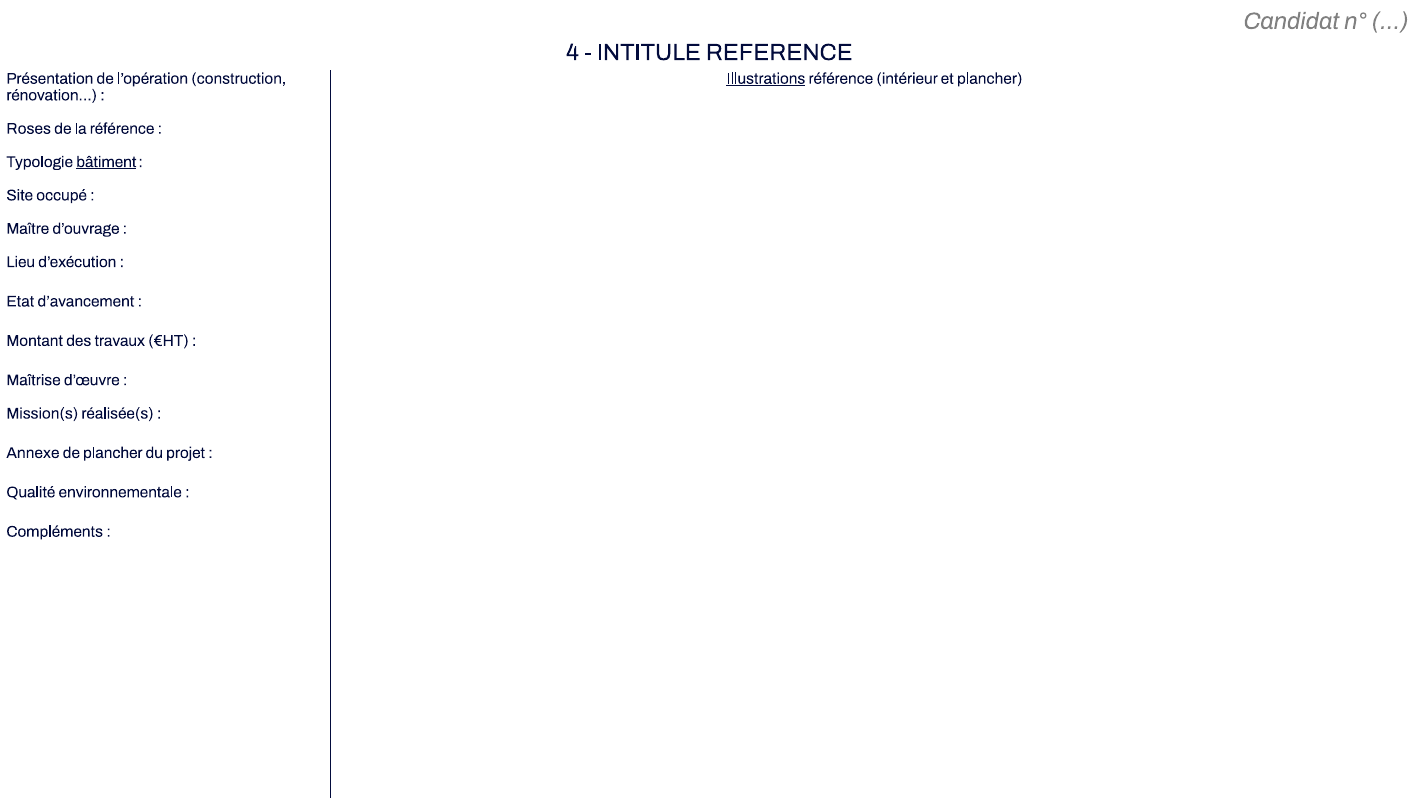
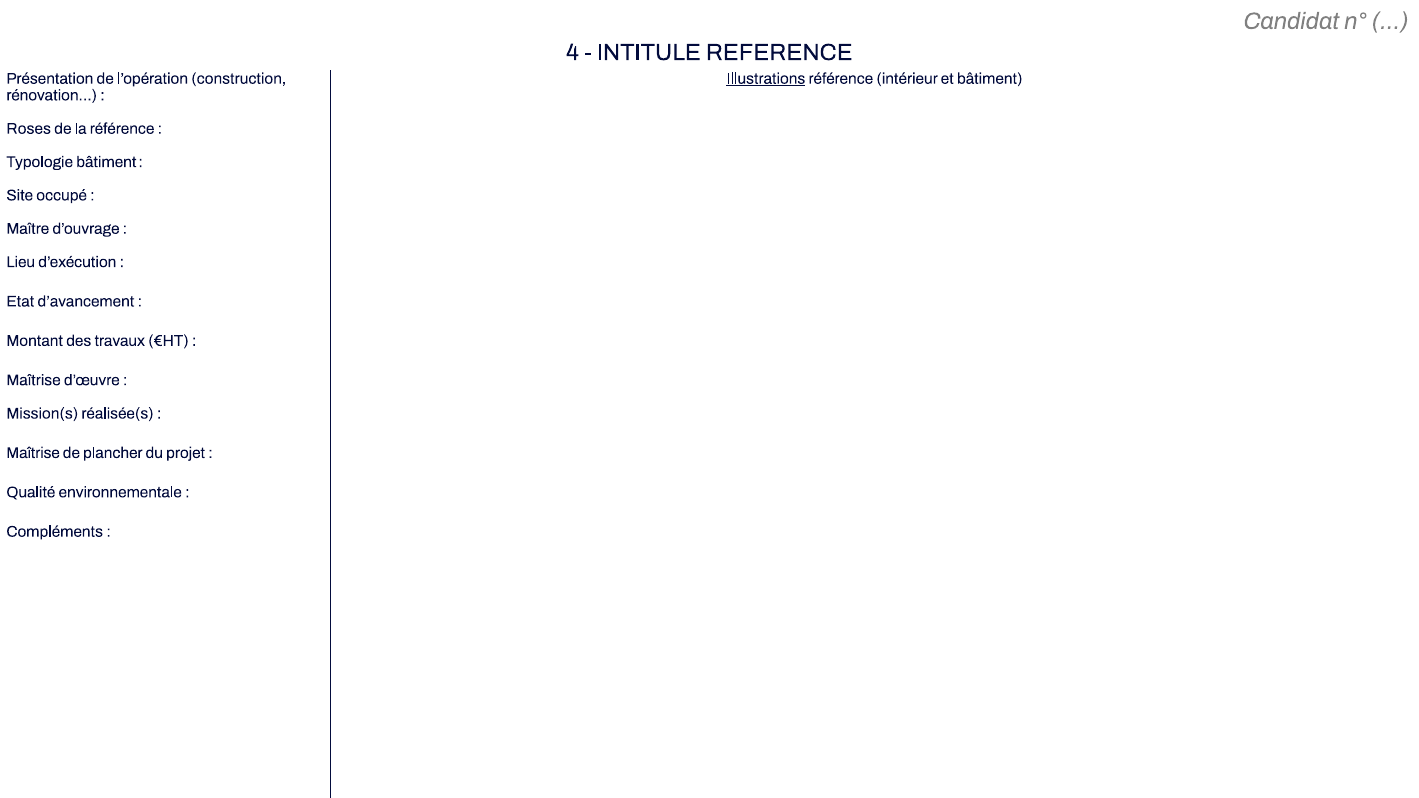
et plancher: plancher -> bâtiment (990, 79)
bâtiment underline: present -> none (106, 162)
Annexe: Annexe -> Maîtrise (33, 453)
